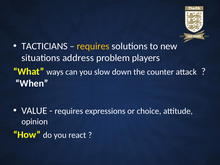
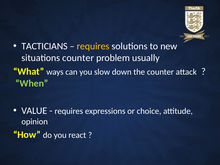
situations address: address -> counter (78, 58)
players: players -> usually (146, 58)
When colour: white -> light green (32, 83)
